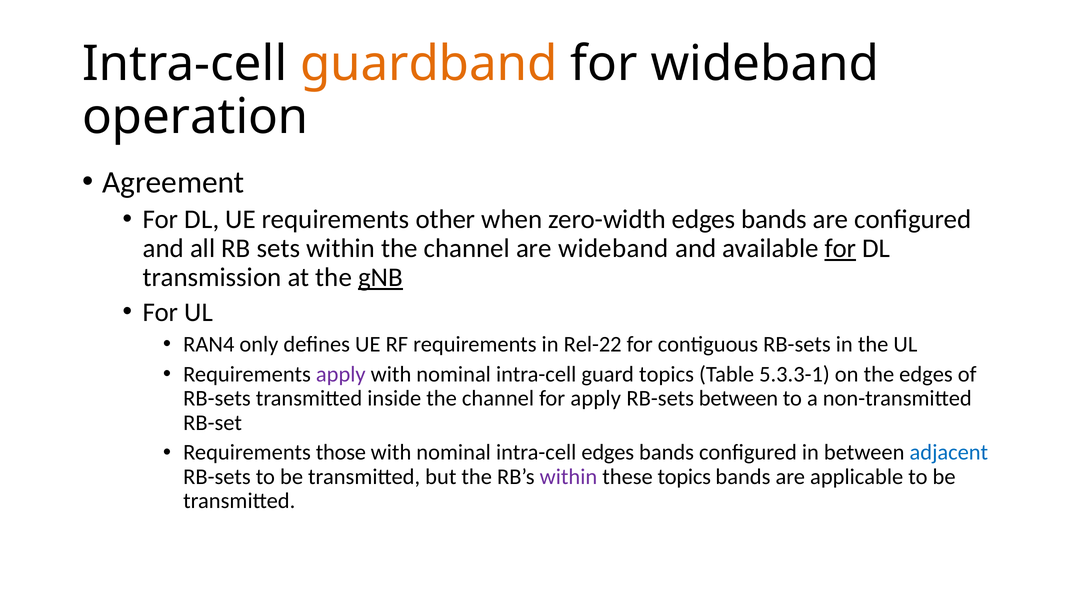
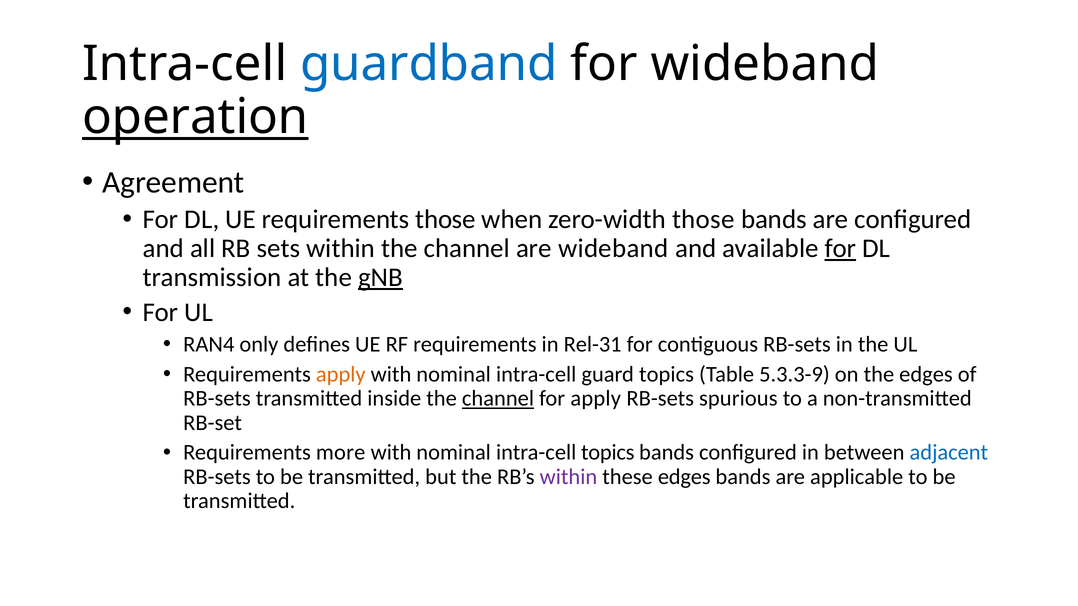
guardband colour: orange -> blue (429, 64)
operation underline: none -> present (195, 117)
requirements other: other -> those (446, 219)
zero-width edges: edges -> those (703, 219)
Rel-22: Rel-22 -> Rel-31 (593, 345)
apply colour: purple -> orange (341, 374)
5.3.3-1: 5.3.3-1 -> 5.3.3-9 (794, 374)
channel underline: none -> present (498, 399)
RB-sets between: between -> spurious (738, 399)
those: those -> more (341, 453)
intra-cell edges: edges -> topics (608, 453)
these topics: topics -> edges (684, 477)
